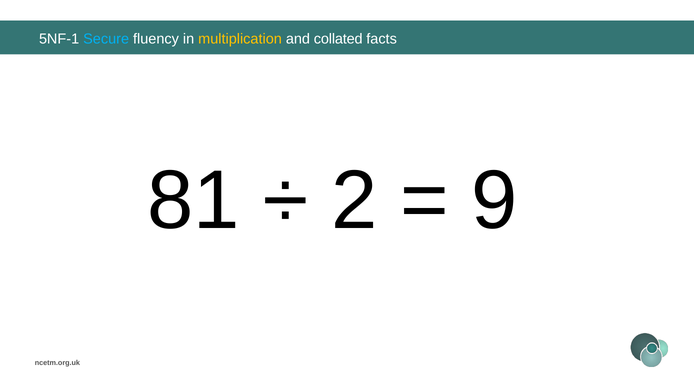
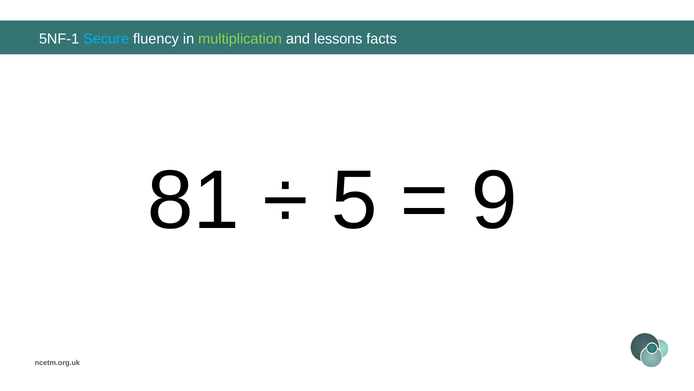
multiplication colour: yellow -> light green (240, 39)
collated: collated -> lessons (338, 39)
2: 2 -> 5 (354, 200)
